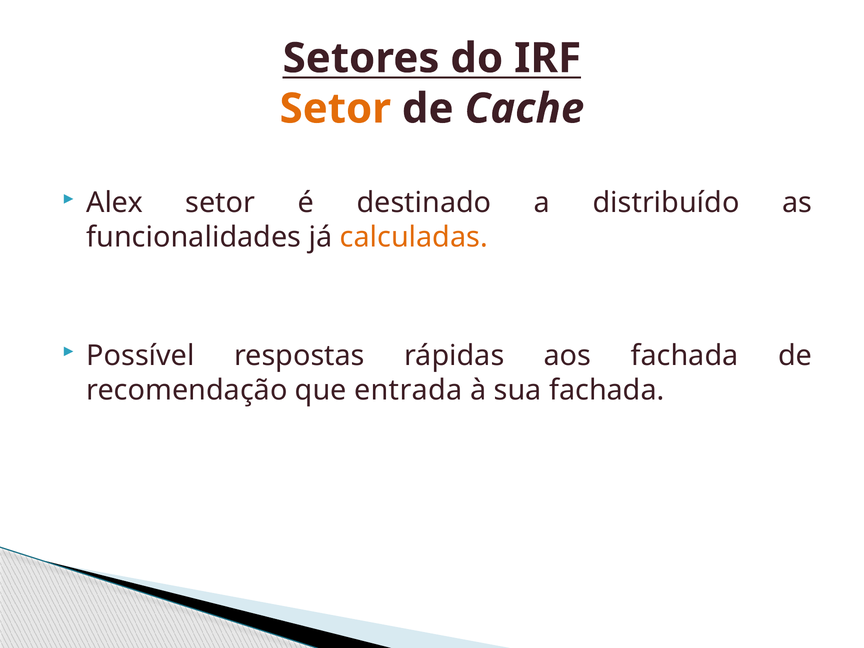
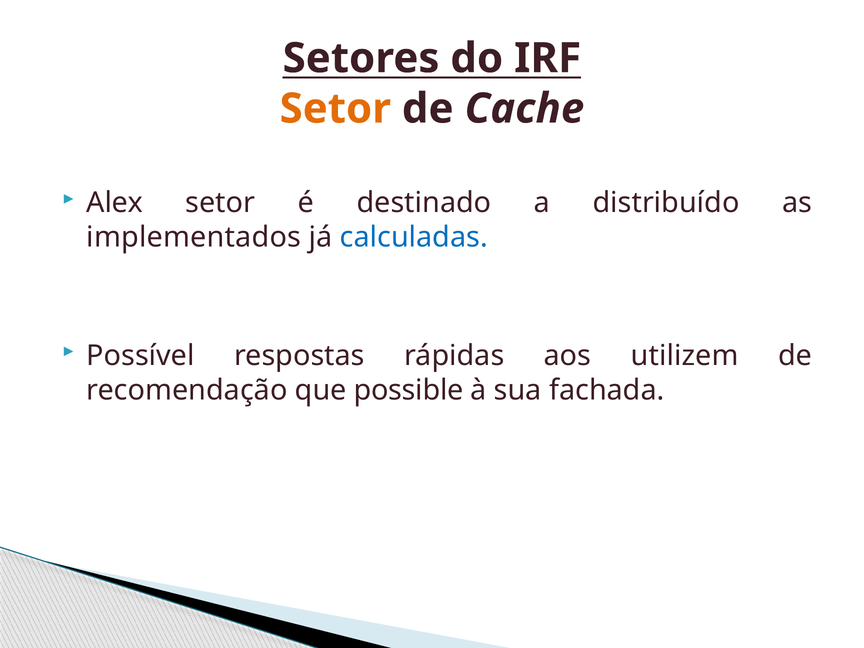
funcionalidades: funcionalidades -> implementados (194, 237)
calculadas colour: orange -> blue (414, 237)
aos fachada: fachada -> utilizem (685, 356)
entrada: entrada -> possible (409, 390)
